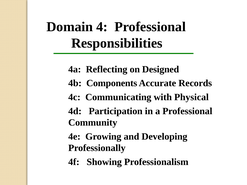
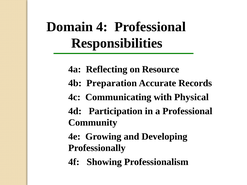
Designed: Designed -> Resource (161, 69)
Components: Components -> Preparation (112, 83)
